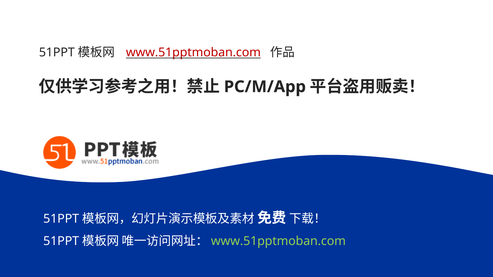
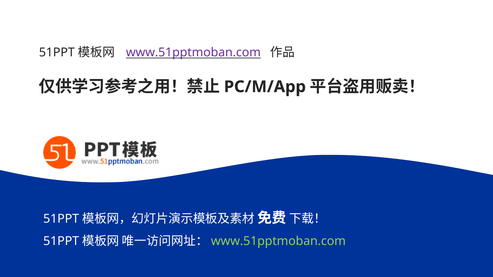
www.51pptmoban.com colour: red -> purple (193, 52)
